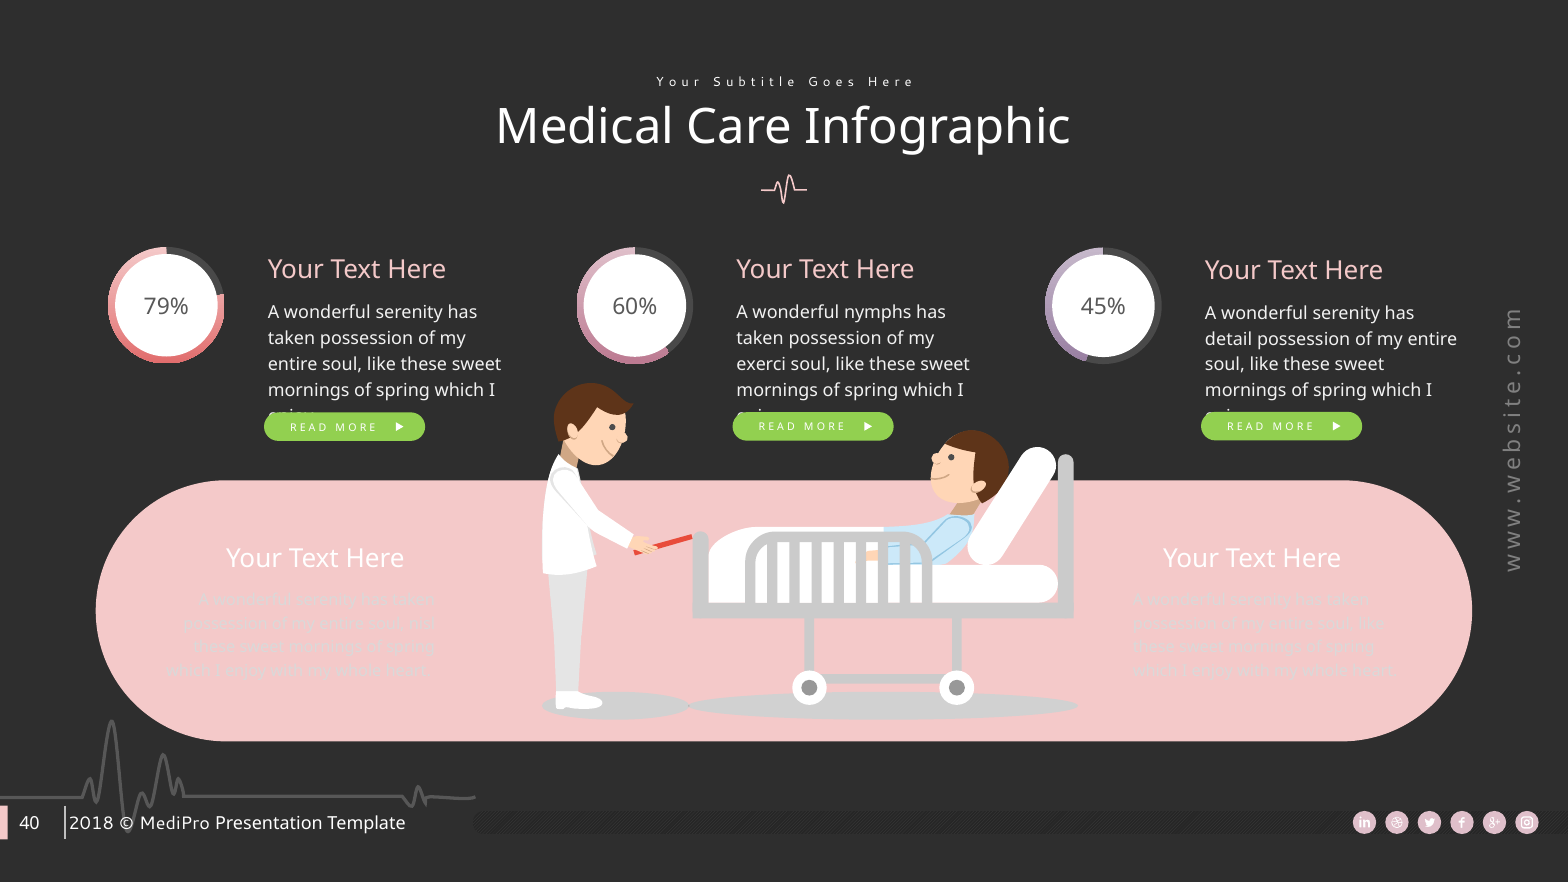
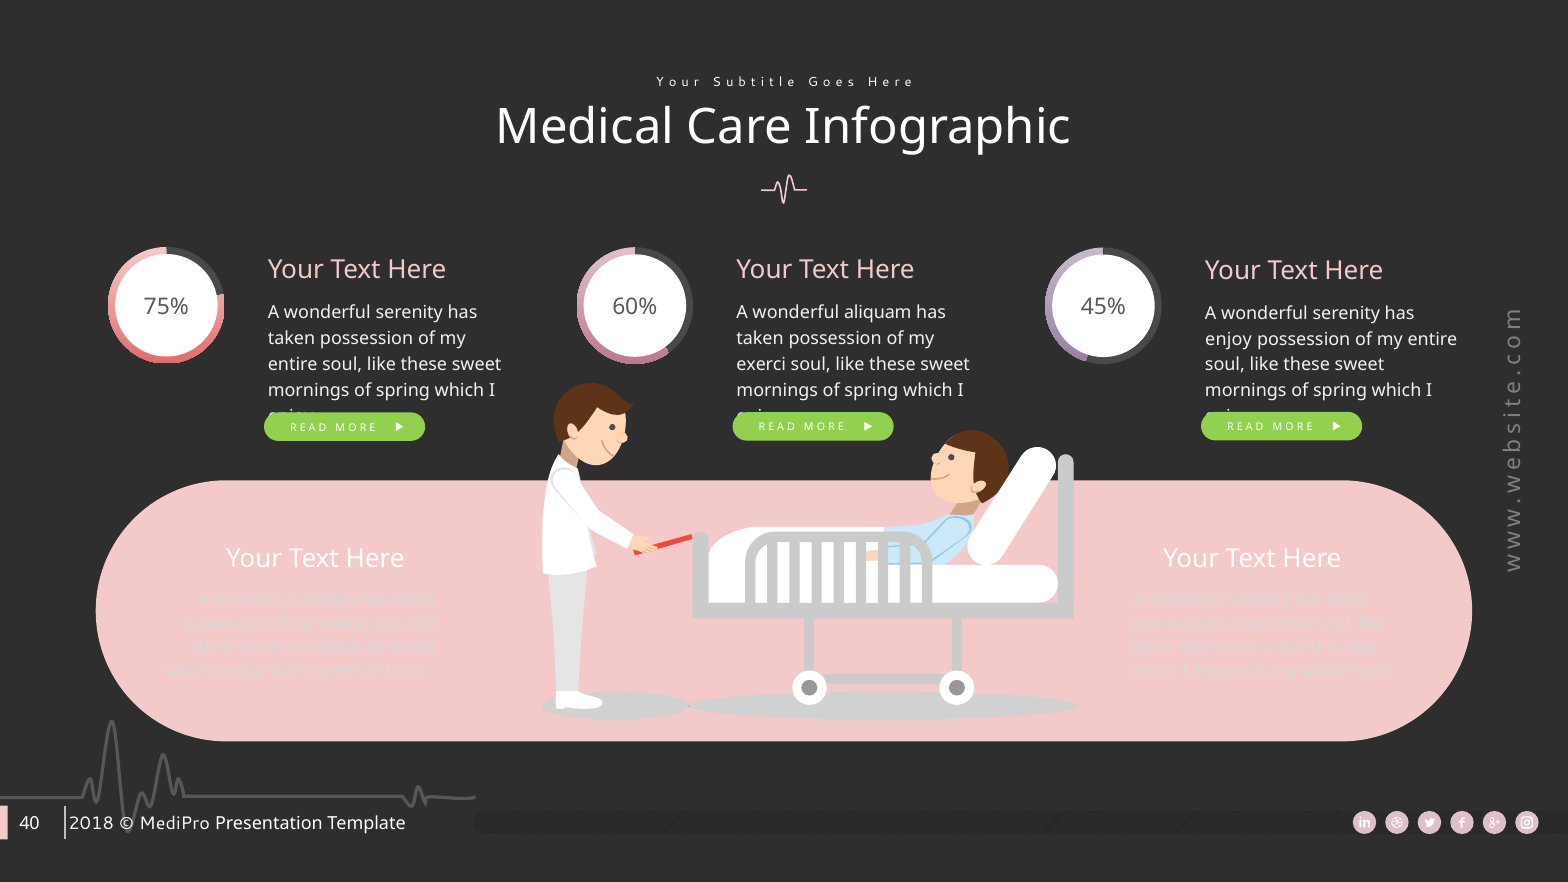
79%: 79% -> 75% (166, 307)
nymphs: nymphs -> aliquam (878, 313)
detail: detail -> enjoy (1229, 339)
